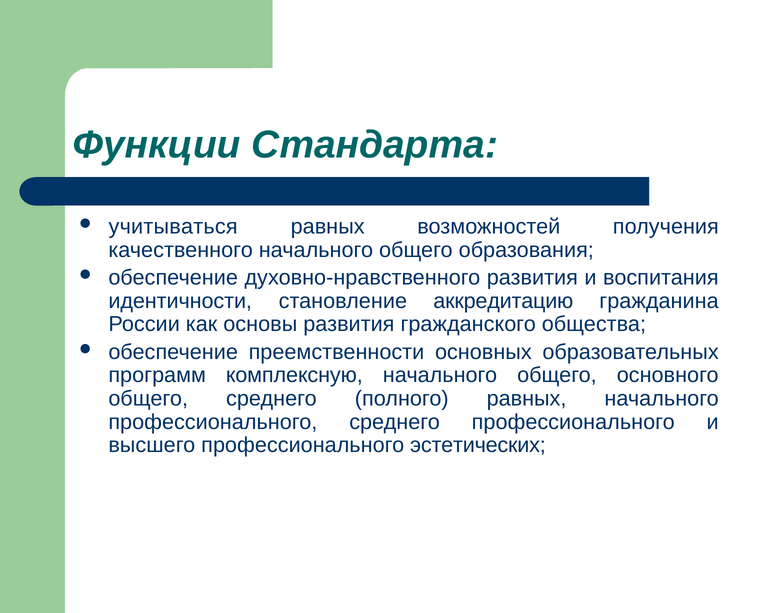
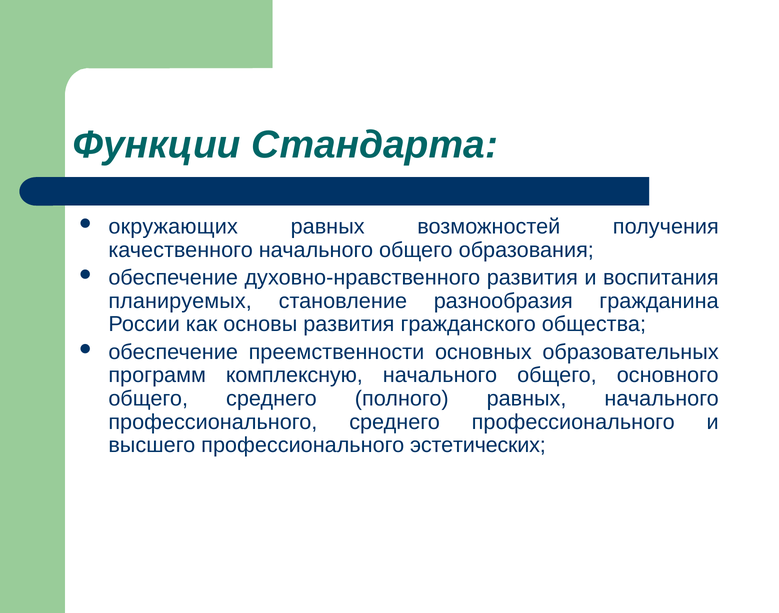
учитываться: учитываться -> окружающих (173, 227)
идентичности: идентичности -> планируемых (180, 301)
аккредитацию: аккредитацию -> разнообразия (503, 301)
